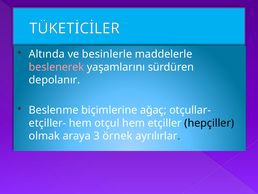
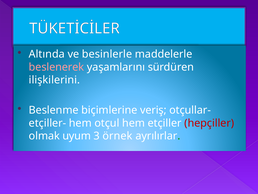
depolanır: depolanır -> ilişkilerini (54, 80)
ağaç: ağaç -> veriş (153, 110)
hepçiller colour: black -> red (209, 123)
araya: araya -> uyum (77, 136)
